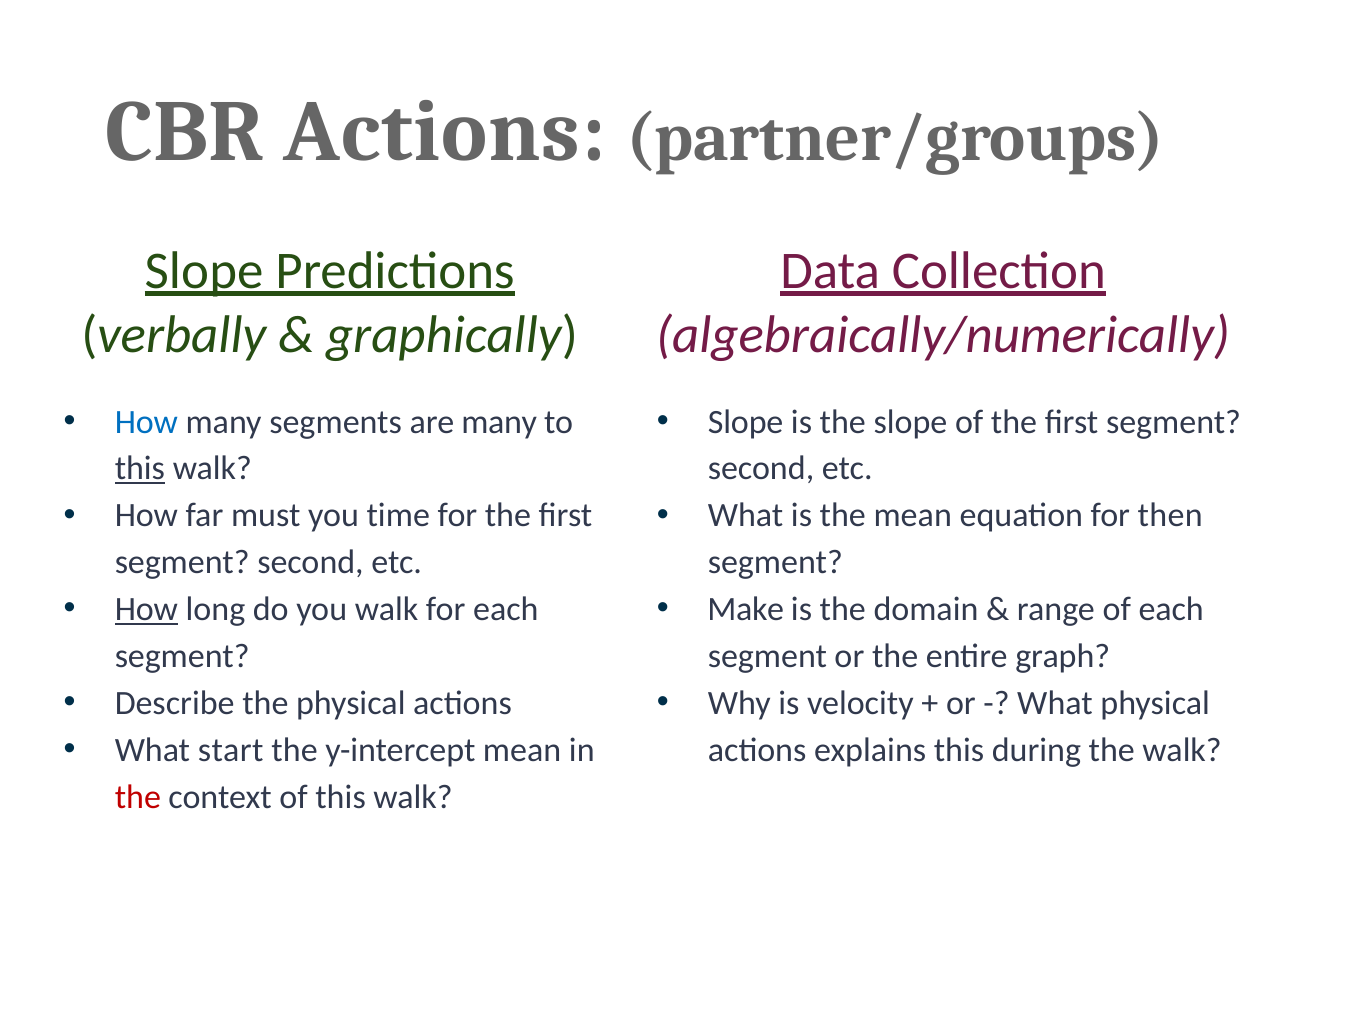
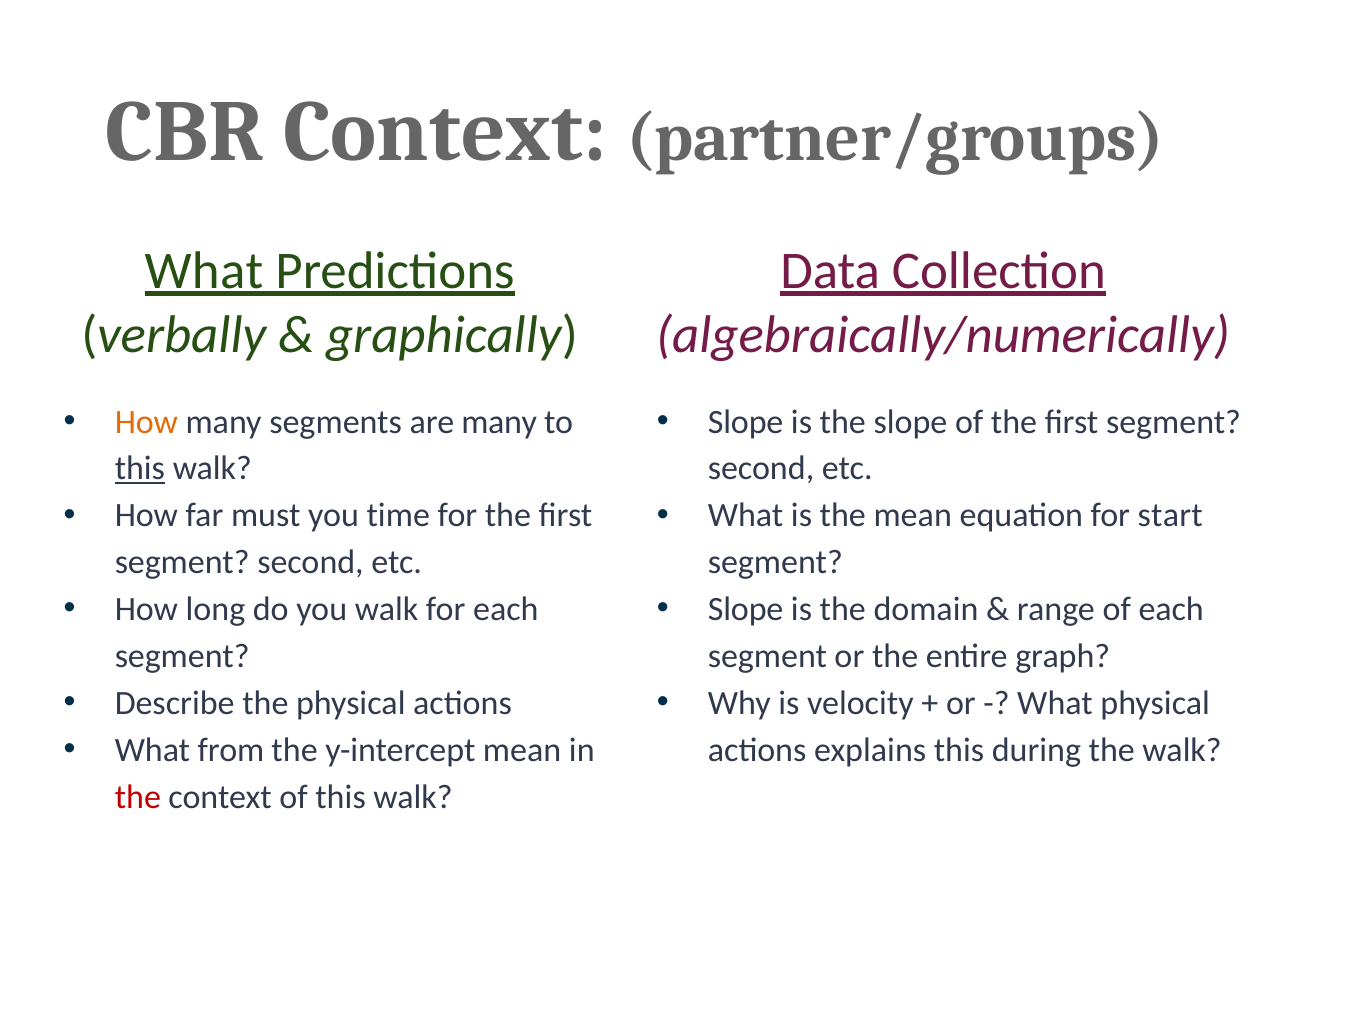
CBR Actions: Actions -> Context (445, 132)
Slope: Slope -> What (204, 271)
How colour: blue -> orange (146, 422)
then: then -> start (1170, 516)
How underline: present -> none (146, 609)
Make: Make -> Slope (746, 609)
start: start -> from (231, 750)
